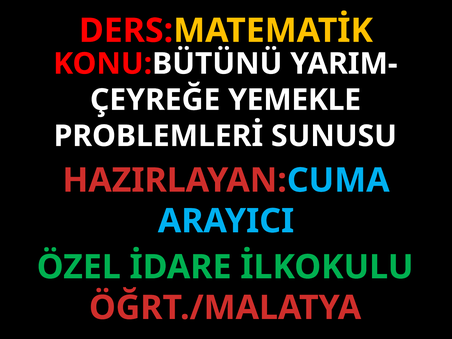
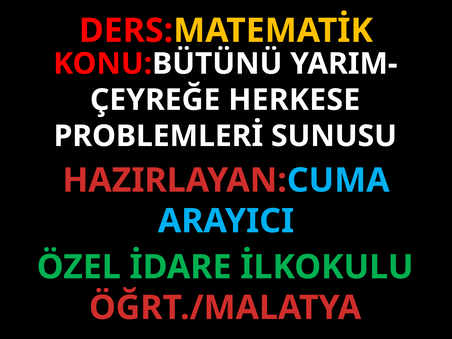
YEMEKLE: YEMEKLE -> HERKESE (294, 100)
